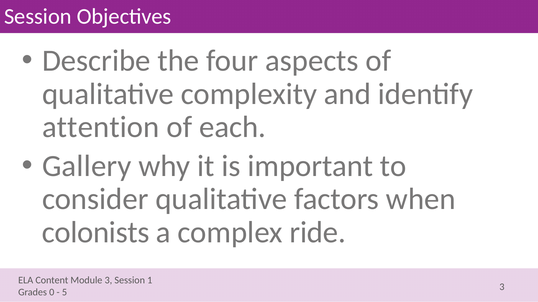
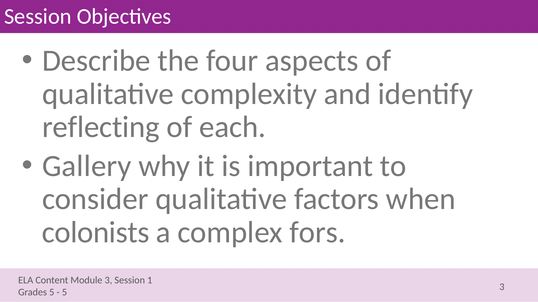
attention: attention -> reflecting (101, 127)
ride: ride -> fors (318, 233)
0: 0 -> 5 (52, 293)
